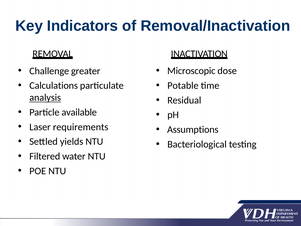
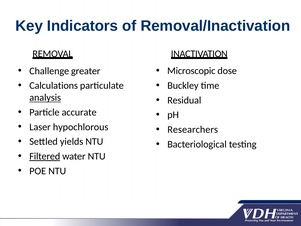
Potable: Potable -> Buckley (183, 85)
available: available -> accurate (79, 112)
requirements: requirements -> hypochlorous (81, 127)
Assumptions: Assumptions -> Researchers (193, 129)
Filtered underline: none -> present (45, 156)
